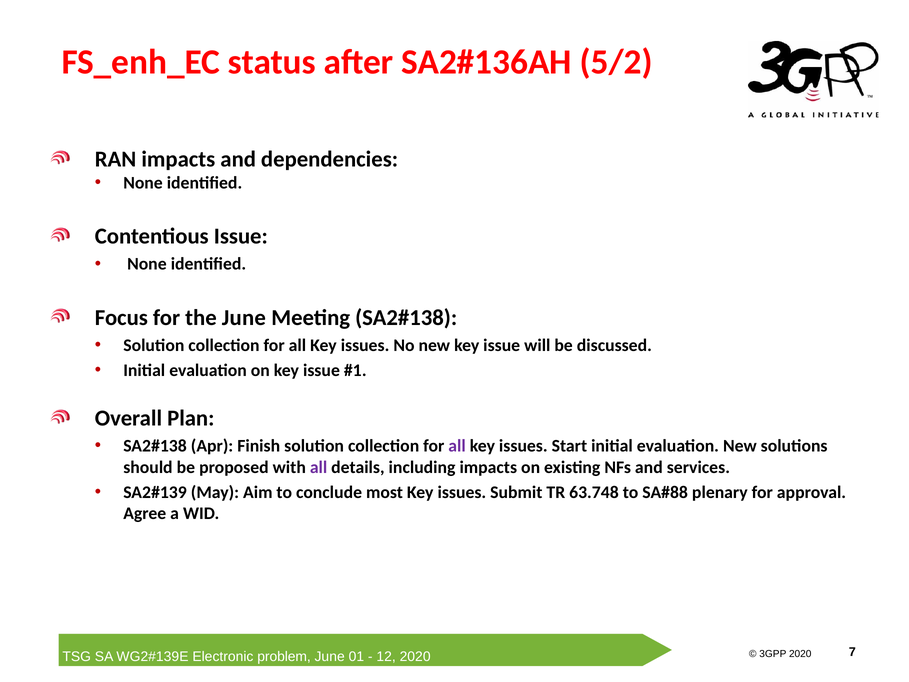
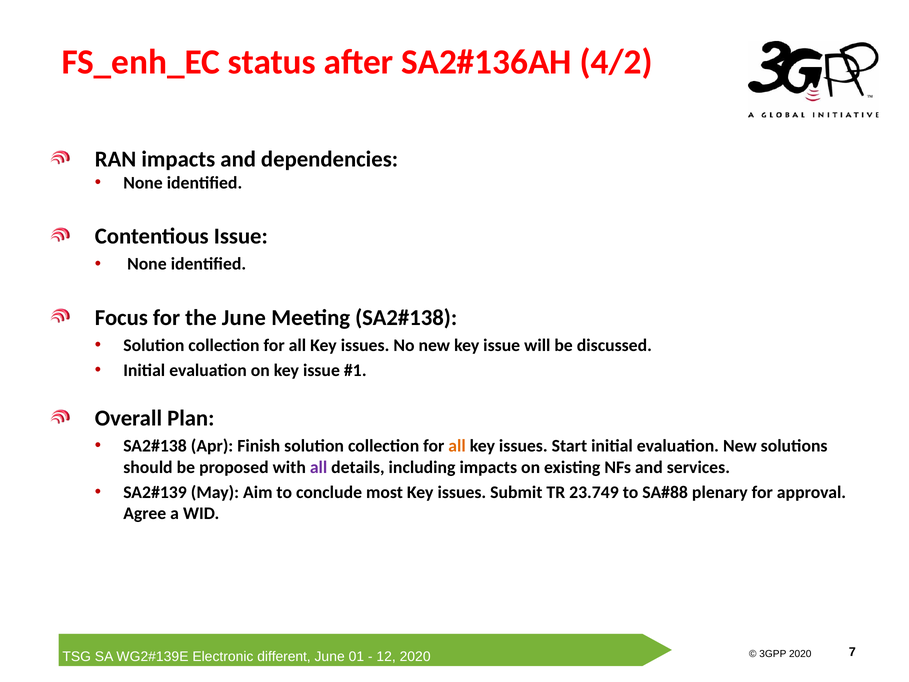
5/2: 5/2 -> 4/2 (616, 62)
all colour: purple -> orange (457, 446)
63.748: 63.748 -> 23.749 (594, 492)
problem: problem -> different (284, 656)
